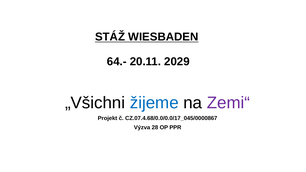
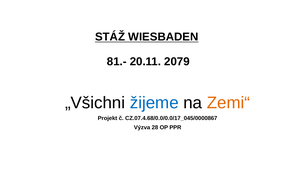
64.-: 64.- -> 81.- (117, 62)
2029: 2029 -> 2079 (177, 62)
Zemi“ colour: purple -> orange (228, 103)
